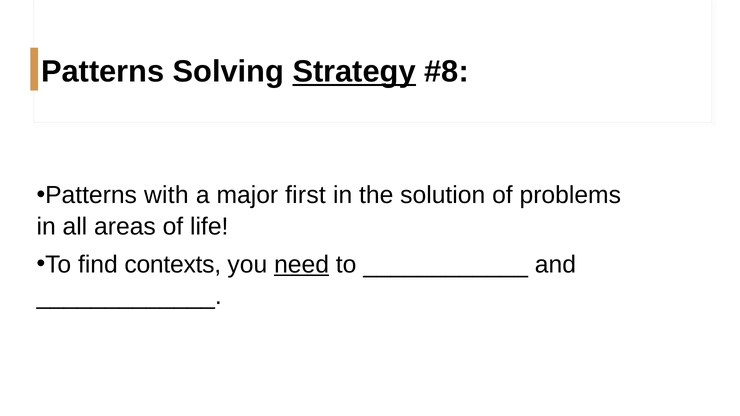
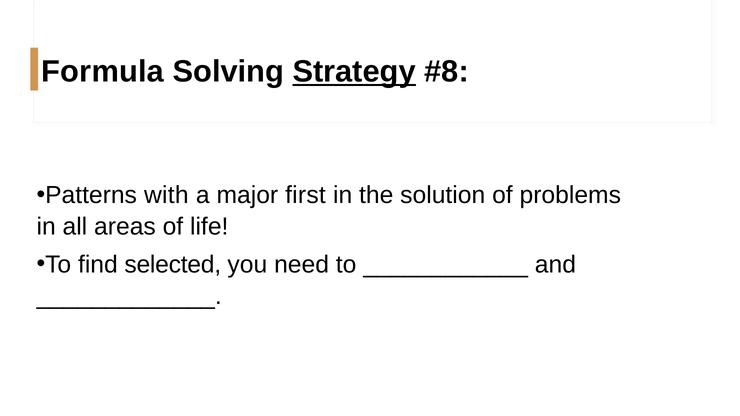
Patterns: Patterns -> Formula (103, 72)
contexts: contexts -> selected (173, 265)
need underline: present -> none (302, 265)
